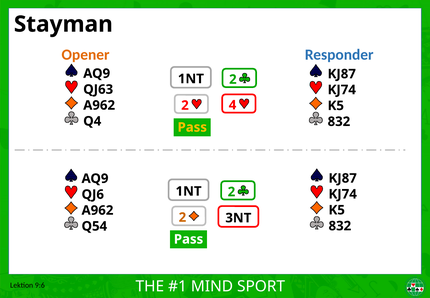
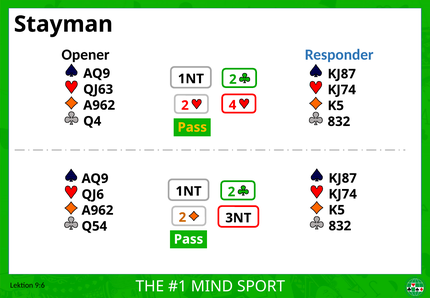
Opener colour: orange -> black (86, 55)
